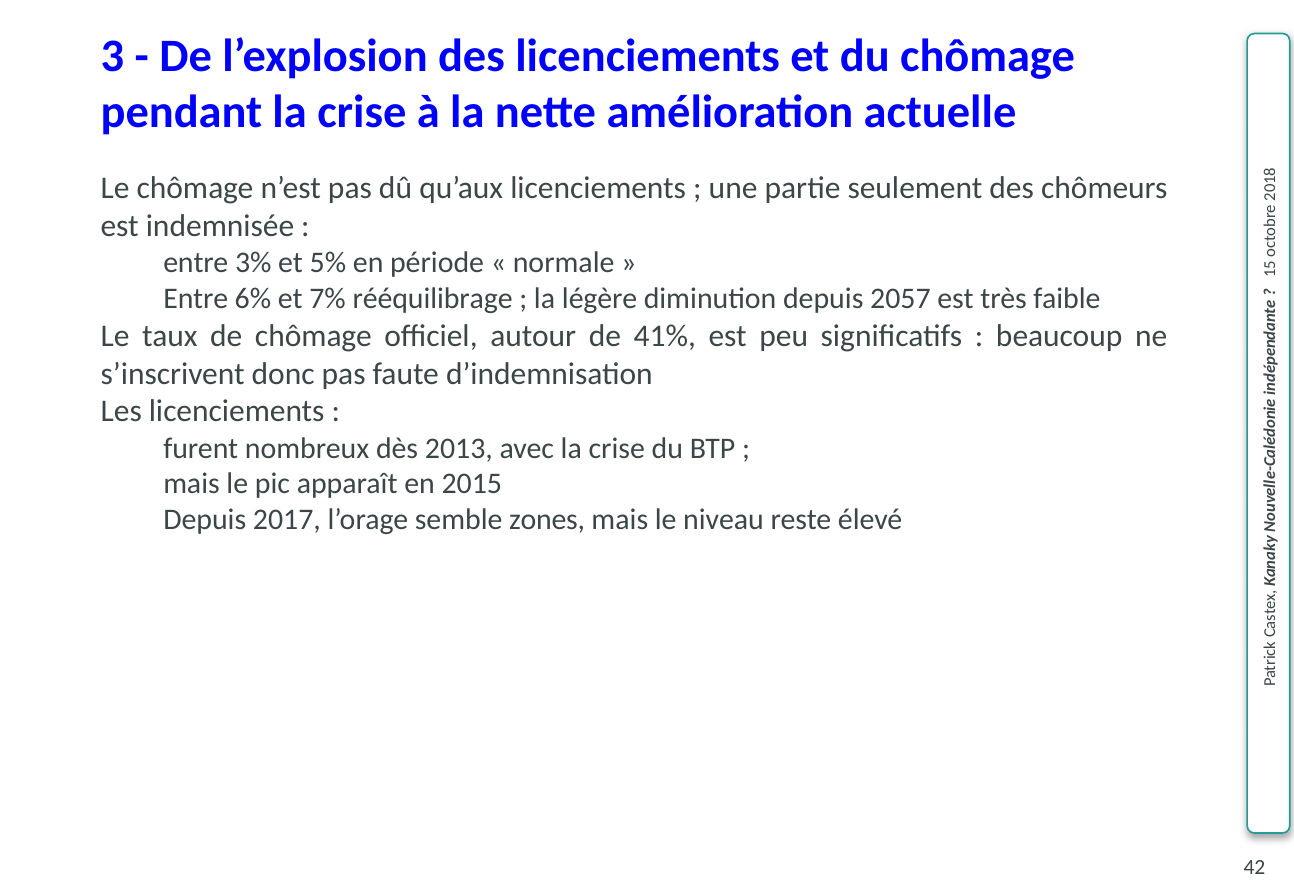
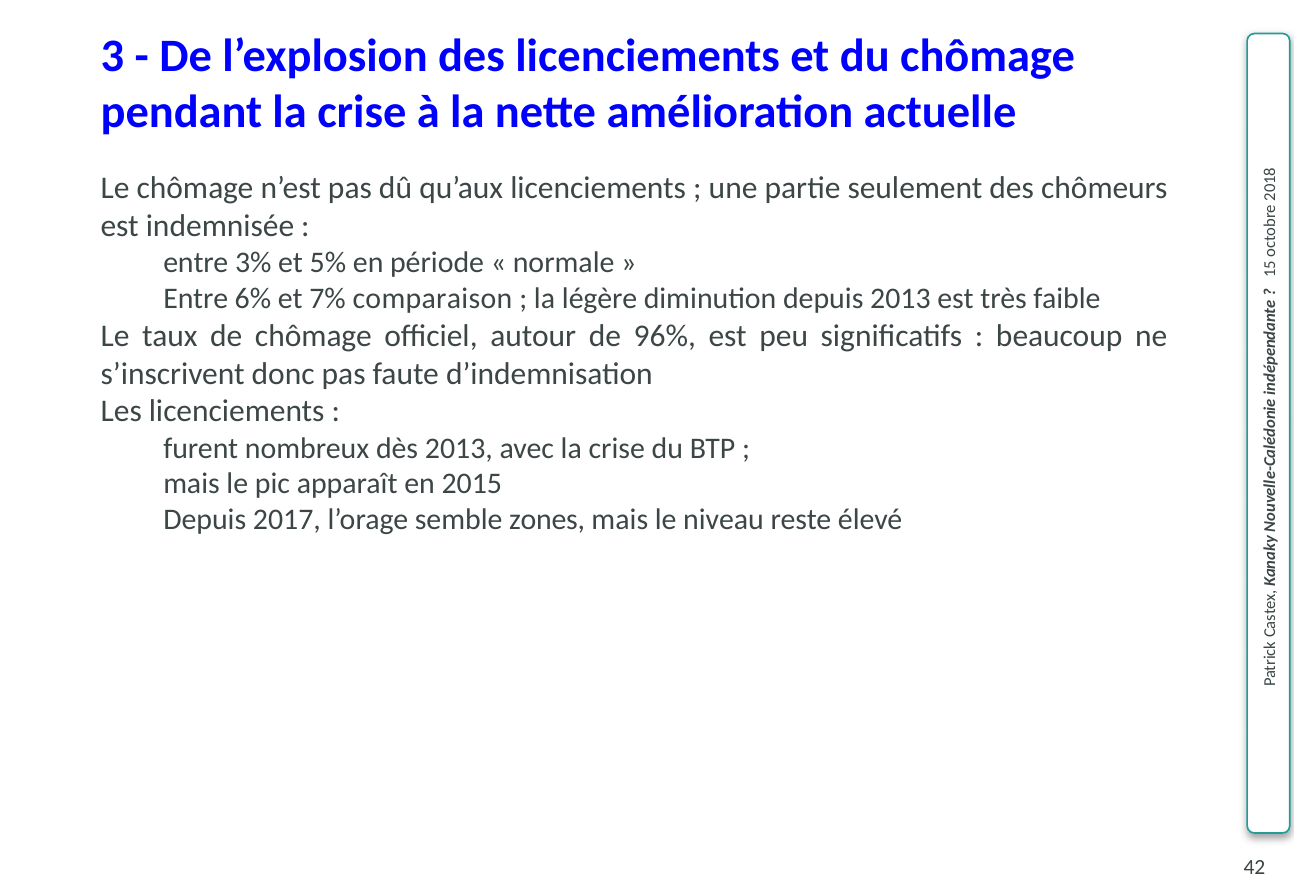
rééquilibrage: rééquilibrage -> comparaison (432, 299)
depuis 2057: 2057 -> 2013 (900, 299)
41%: 41% -> 96% (665, 336)
